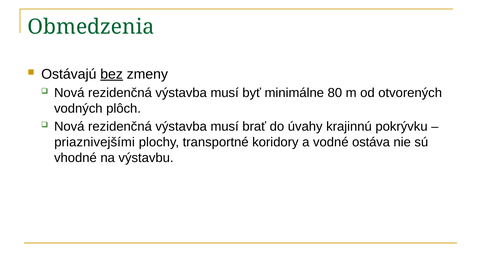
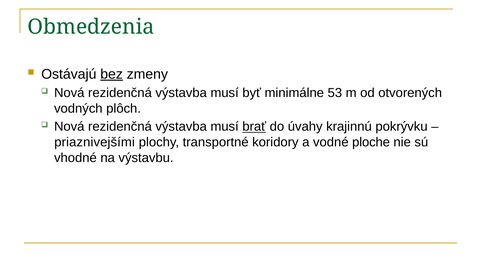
80: 80 -> 53 (335, 93)
brať underline: none -> present (254, 127)
ostáva: ostáva -> ploche (371, 143)
